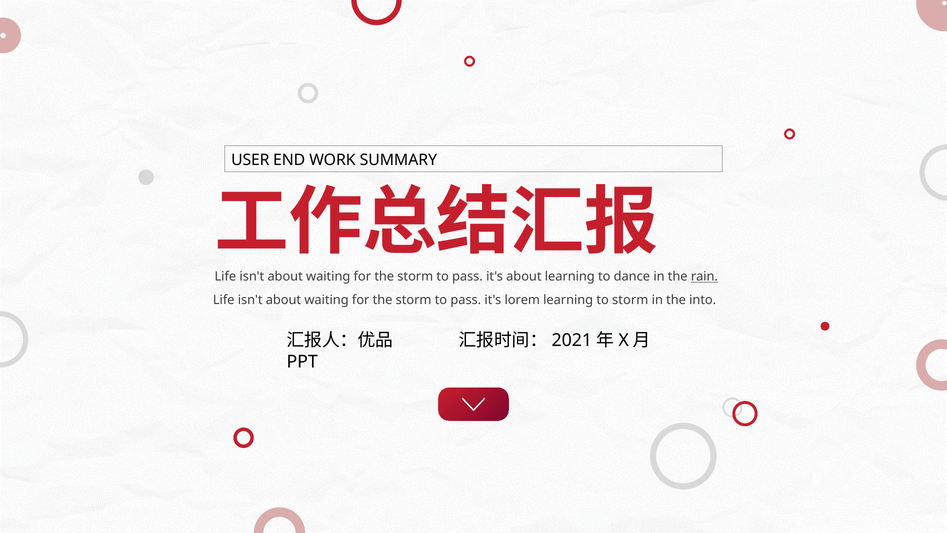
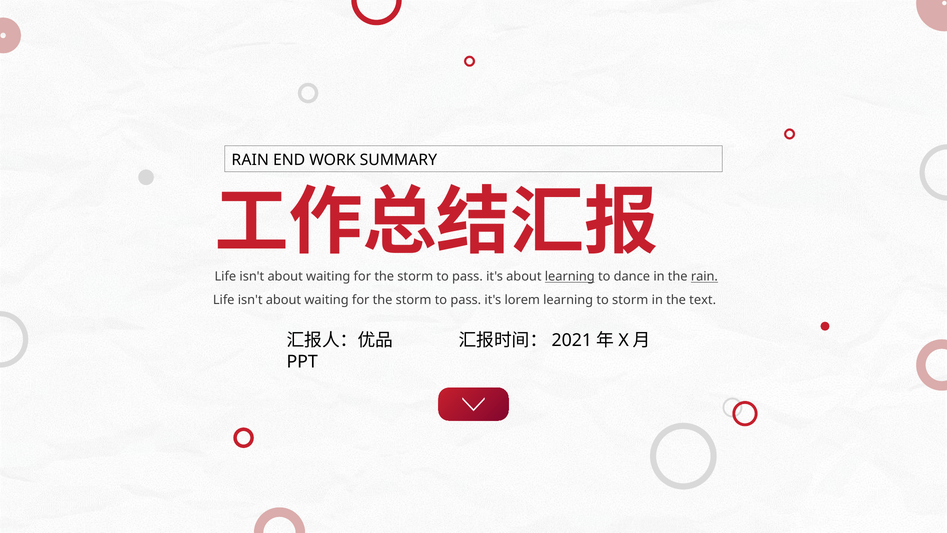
USER: USER -> RAIN (250, 160)
learning underline: none -> present (570, 277)
into: into -> text (703, 300)
